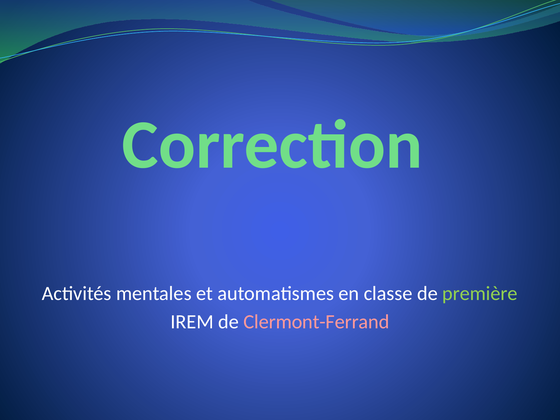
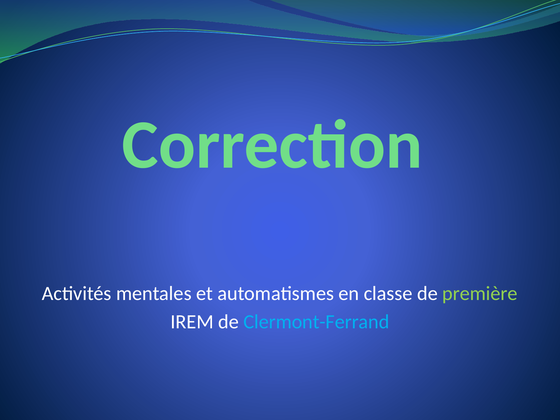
Clermont-Ferrand colour: pink -> light blue (316, 322)
